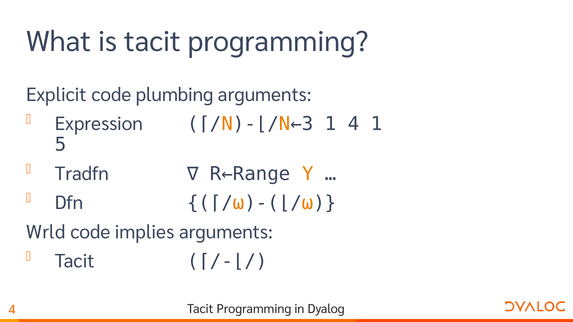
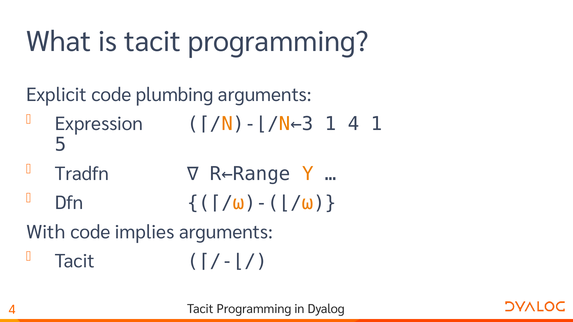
Wrld: Wrld -> With (46, 232)
